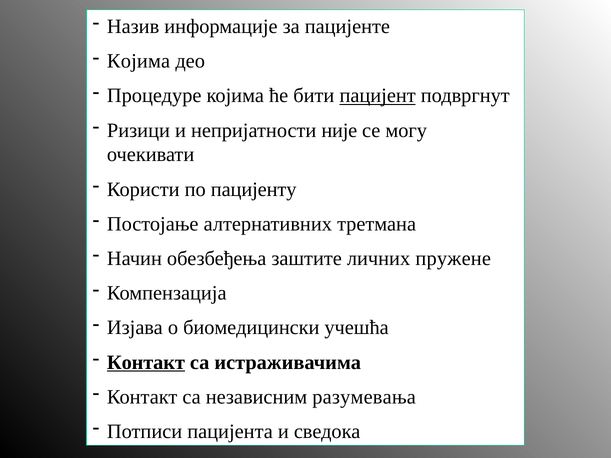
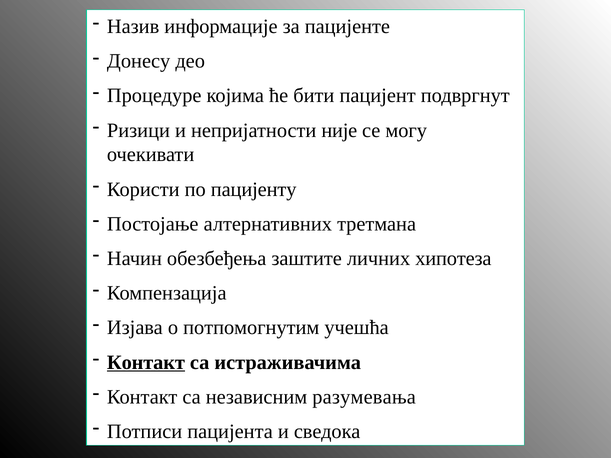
Којима: Којима -> Донесу (139, 61)
пацијент underline: present -> none (378, 96)
пружене: пружене -> хипотеза (453, 259)
биомедицински: биомедицински -> потпомогнутим (251, 328)
